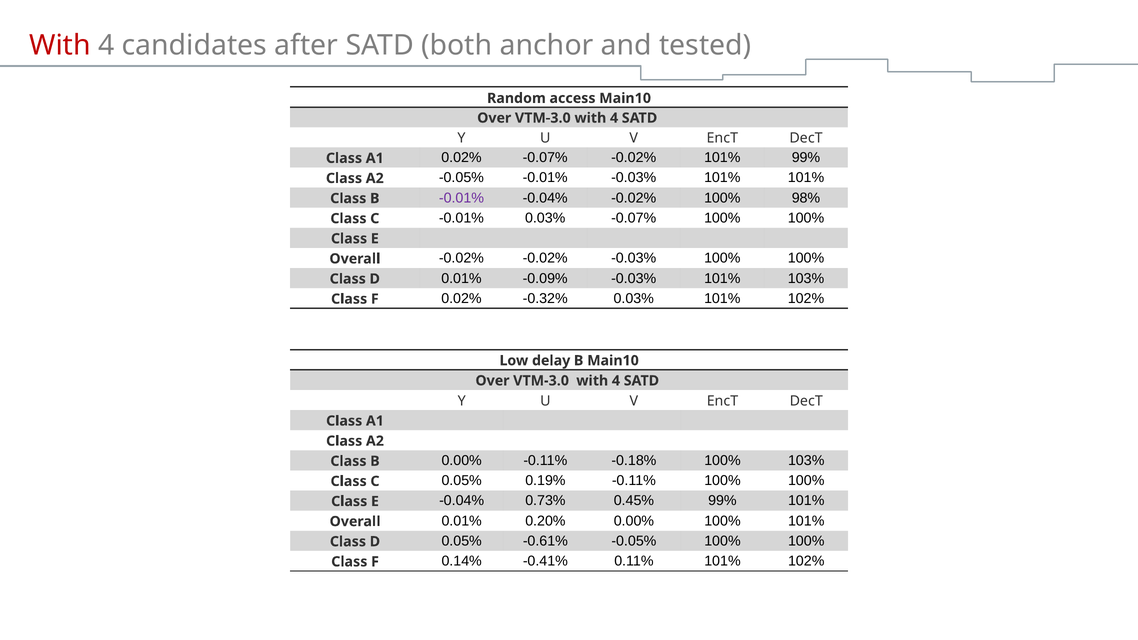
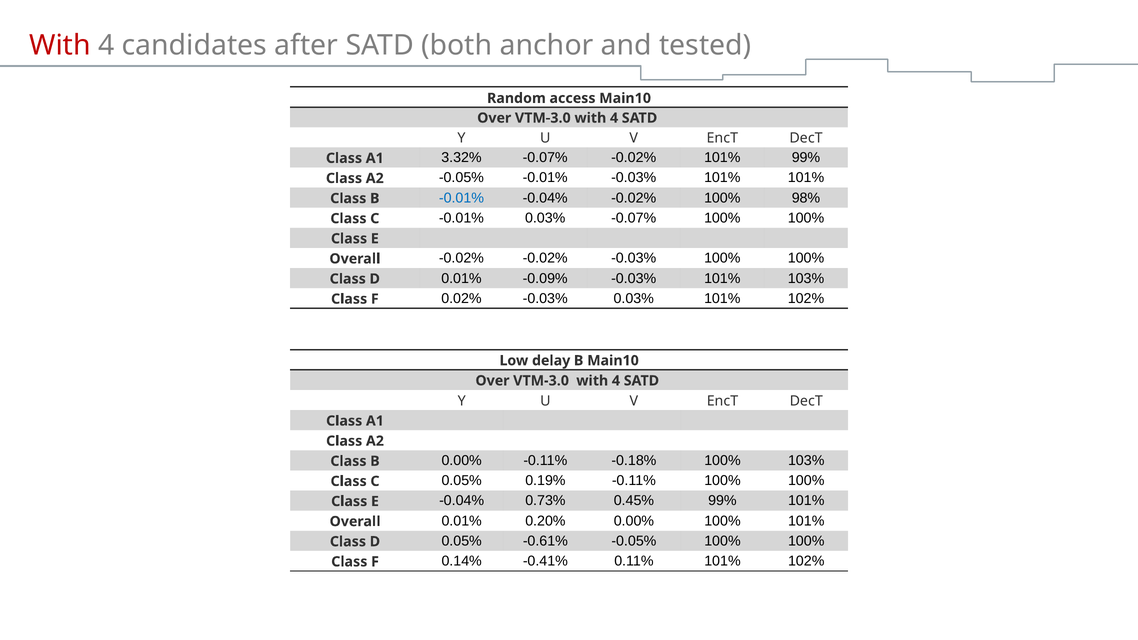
A1 0.02%: 0.02% -> 3.32% (461, 158)
-0.01% colour: purple -> blue (461, 198)
0.02% -0.32%: -0.32% -> -0.03% (545, 298)
